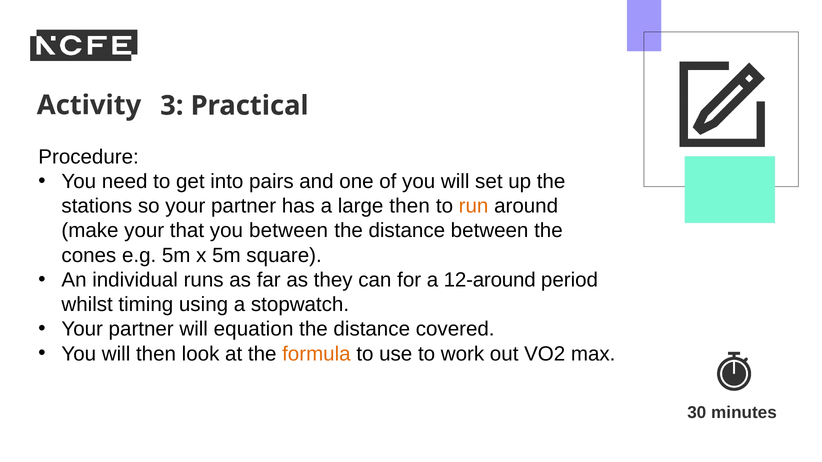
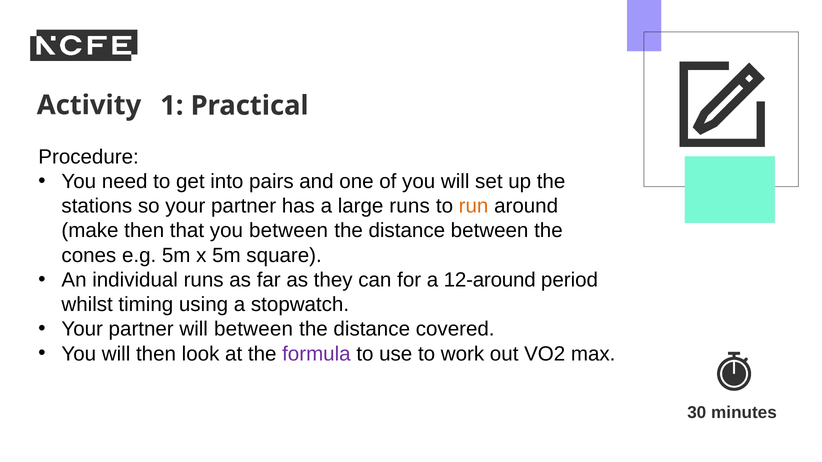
3: 3 -> 1 (172, 106)
large then: then -> runs (410, 206)
make your: your -> then (144, 231)
will equation: equation -> between (254, 329)
formula colour: orange -> purple (316, 354)
